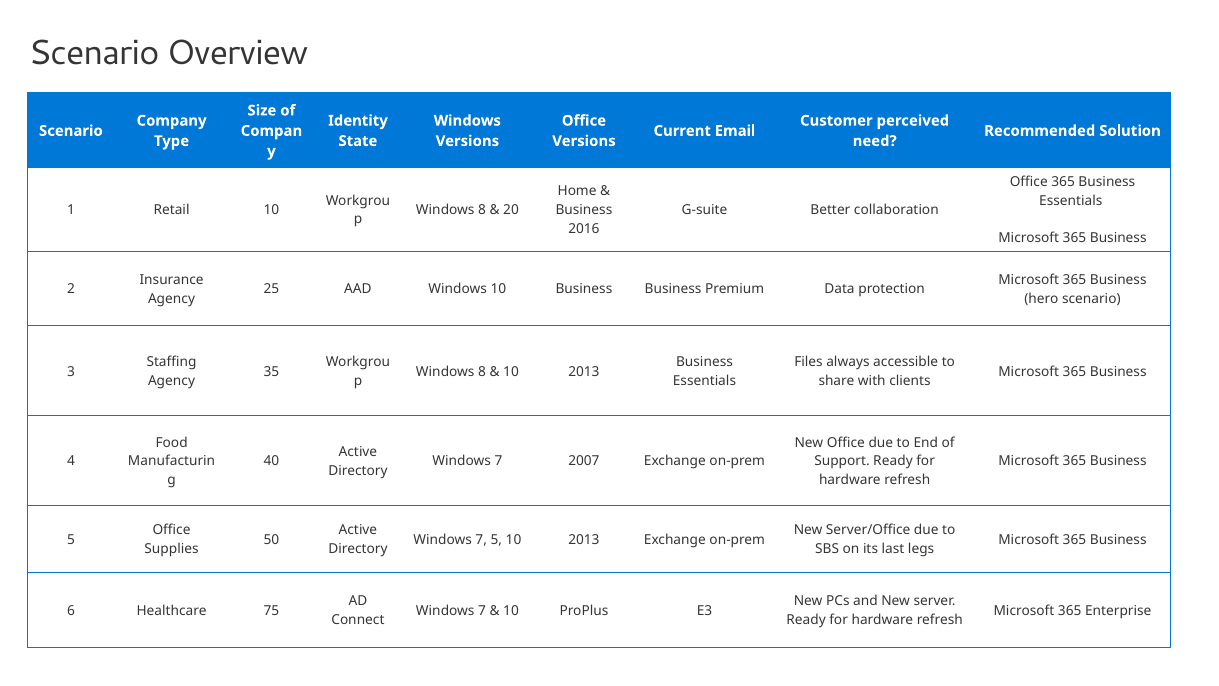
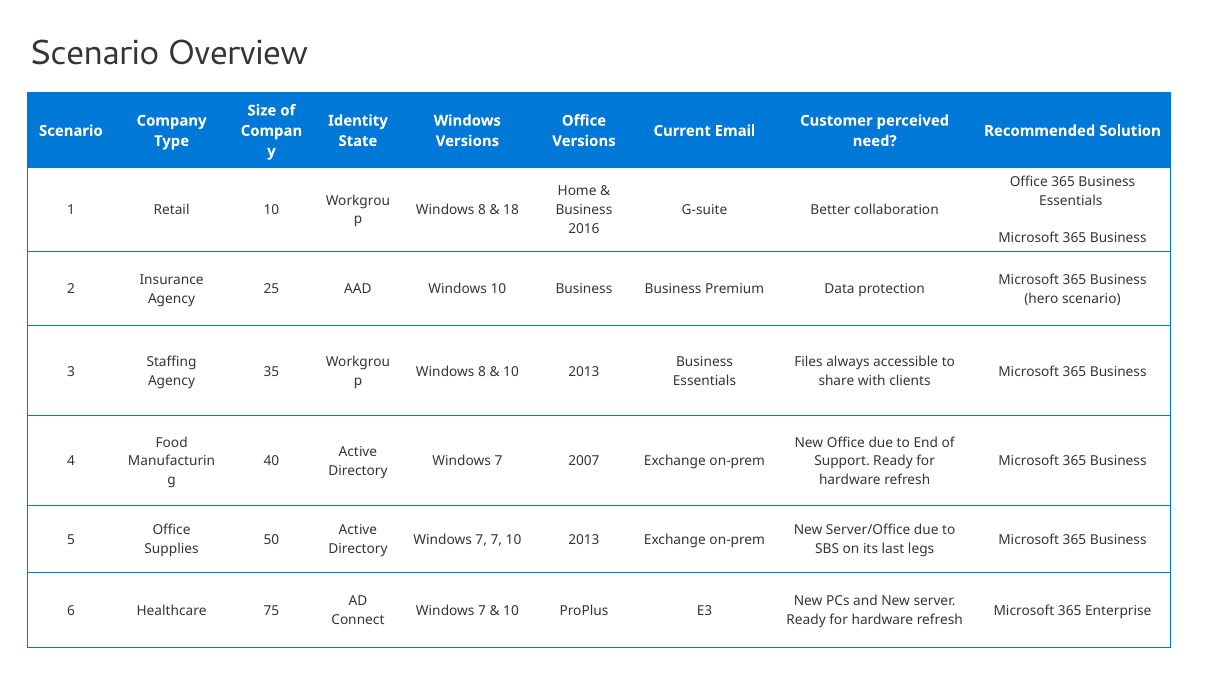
20: 20 -> 18 (511, 210)
7 5: 5 -> 7 (496, 539)
